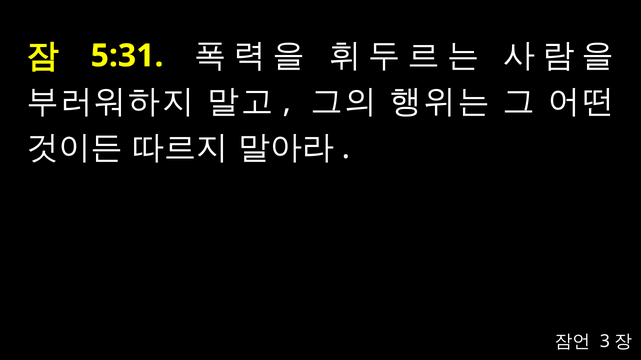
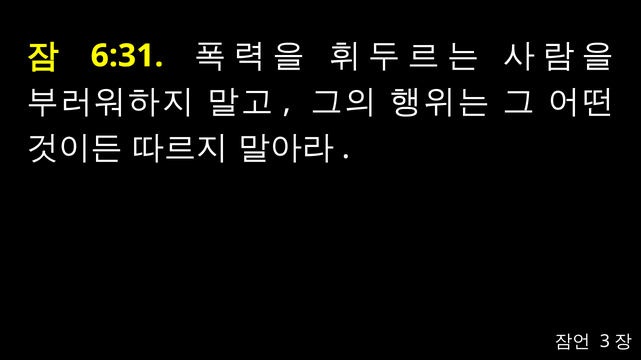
5:31: 5:31 -> 6:31 (127, 56)
